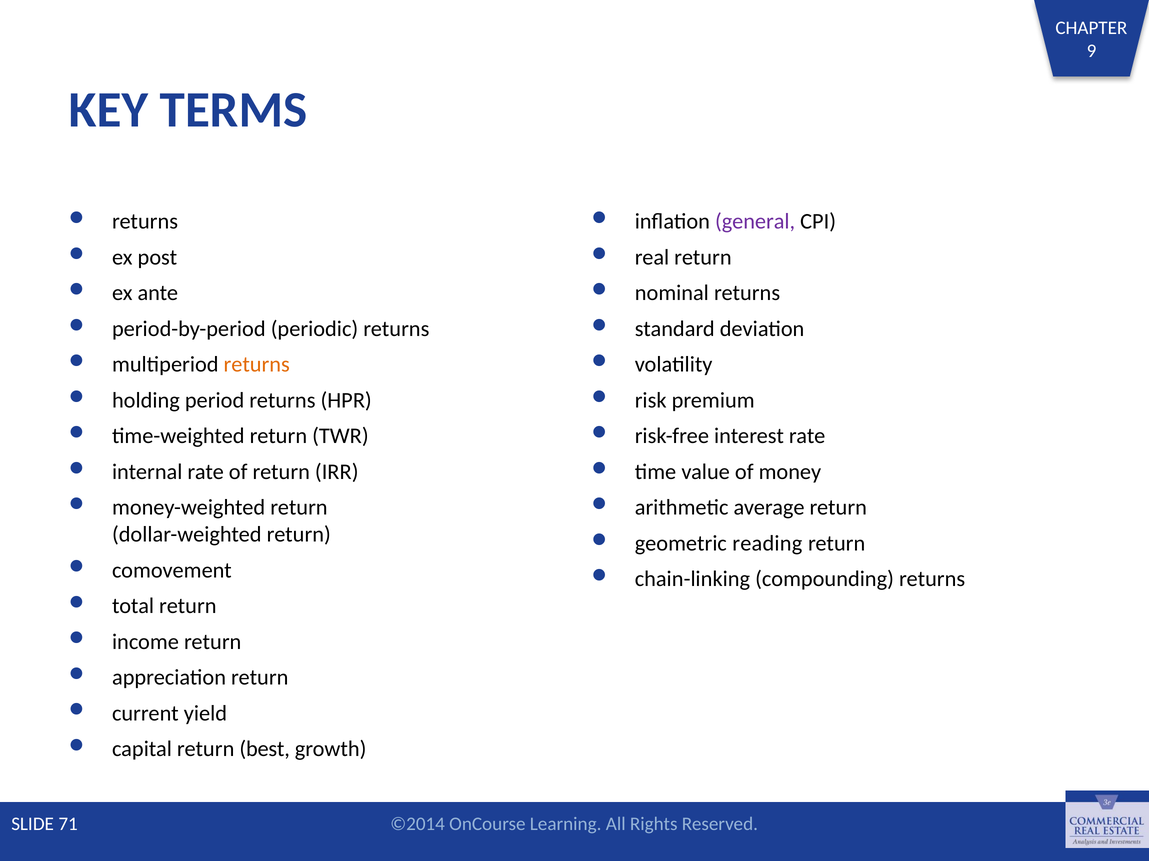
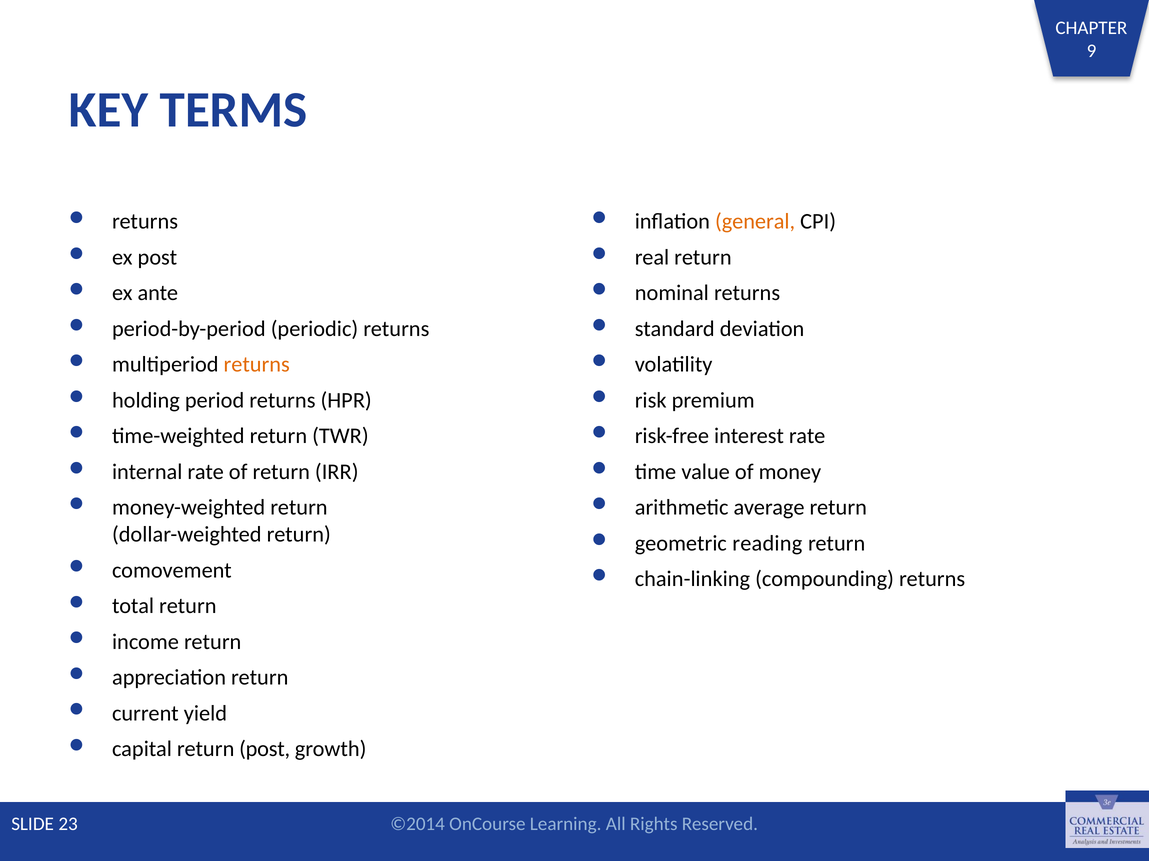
general colour: purple -> orange (755, 222)
return best: best -> post (265, 750)
71: 71 -> 23 (68, 825)
